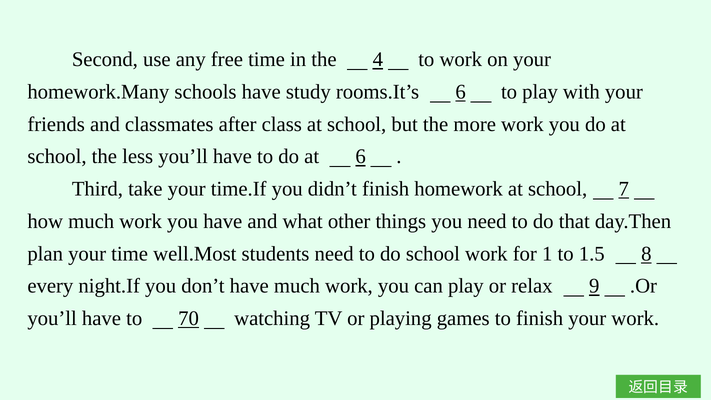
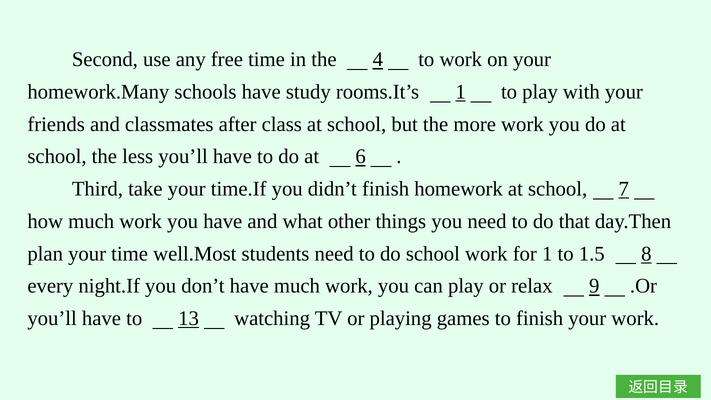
rooms.It’s 6: 6 -> 1 (461, 92)
70: 70 -> 13 (189, 318)
